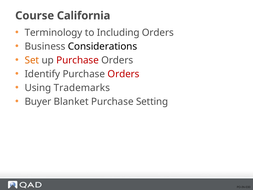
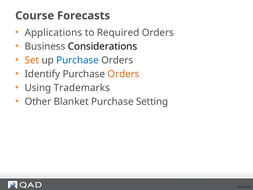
California: California -> Forecasts (84, 16)
Terminology: Terminology -> Applications (53, 33)
Including: Including -> Required (118, 33)
Purchase colour: red -> blue (78, 60)
Orders colour: red -> orange (124, 74)
Buyer: Buyer -> Other (38, 101)
